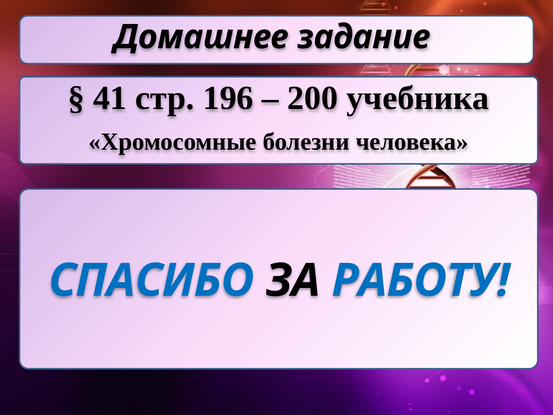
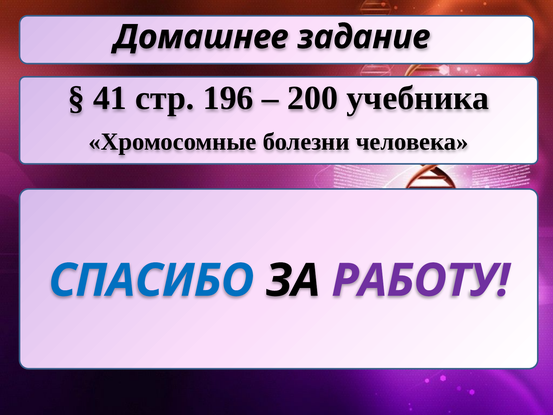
РАБОТУ colour: blue -> purple (421, 280)
